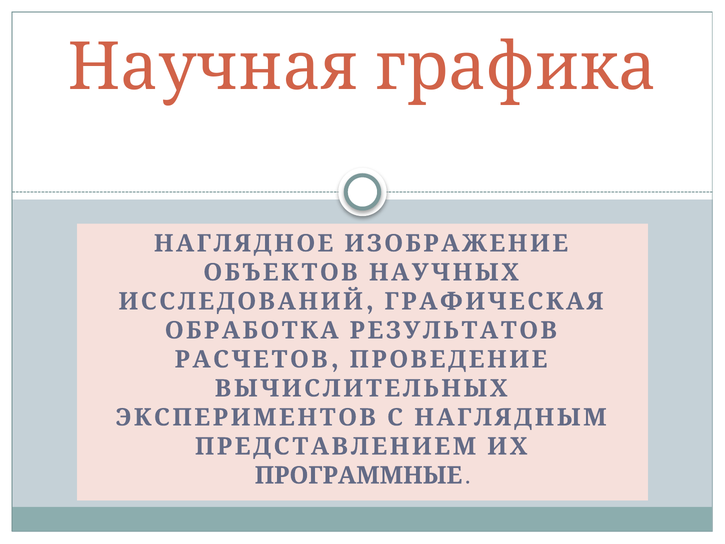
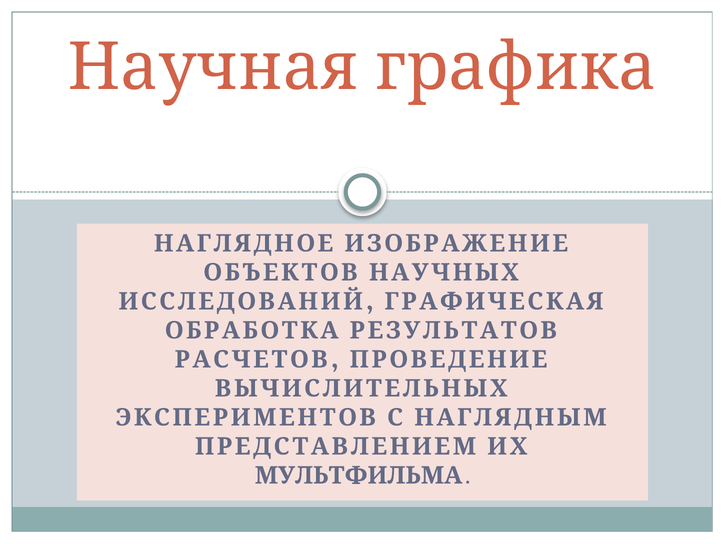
ПРОГРАММНЫЕ: ПРОГРАММНЫЕ -> МУЛЬТФИЛЬМА (359, 475)
